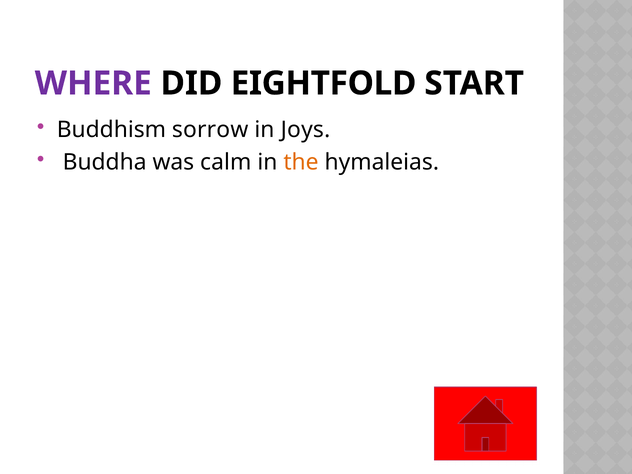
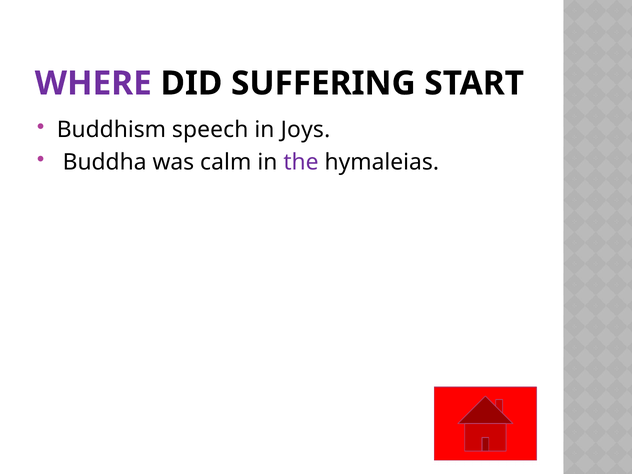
EIGHTFOLD: EIGHTFOLD -> SUFFERING (323, 83)
sorrow: sorrow -> speech (210, 130)
the colour: orange -> purple (301, 162)
